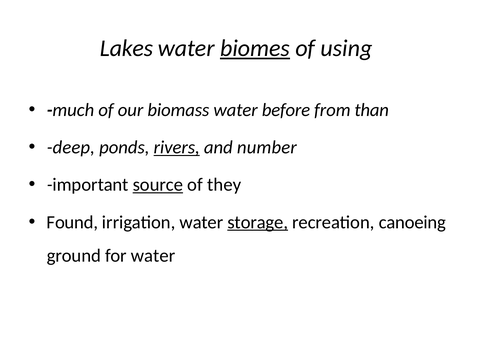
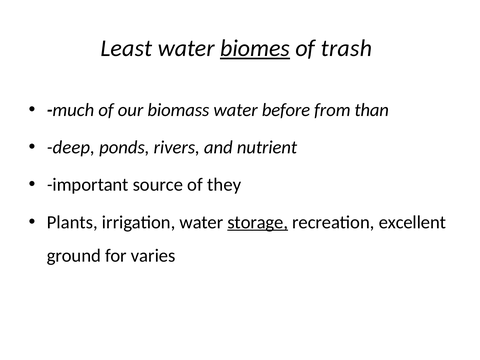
Lakes: Lakes -> Least (126, 48)
using: using -> trash (346, 48)
rivers underline: present -> none (177, 147)
number: number -> nutrient (267, 147)
source underline: present -> none (158, 185)
Found: Found -> Plants (72, 222)
canoeing: canoeing -> excellent (412, 222)
for water: water -> varies (153, 256)
